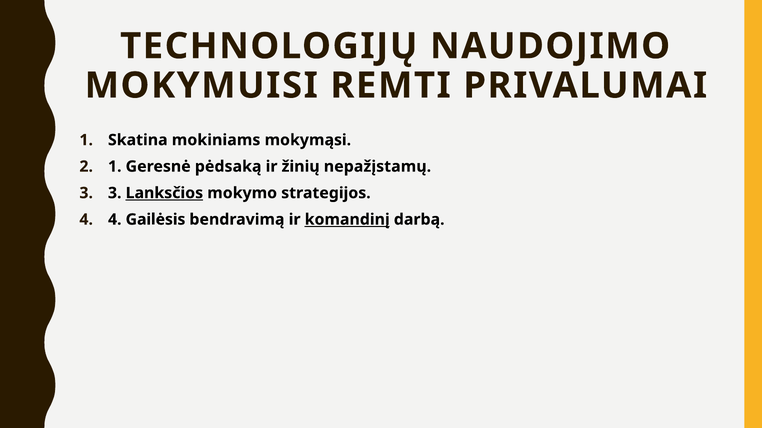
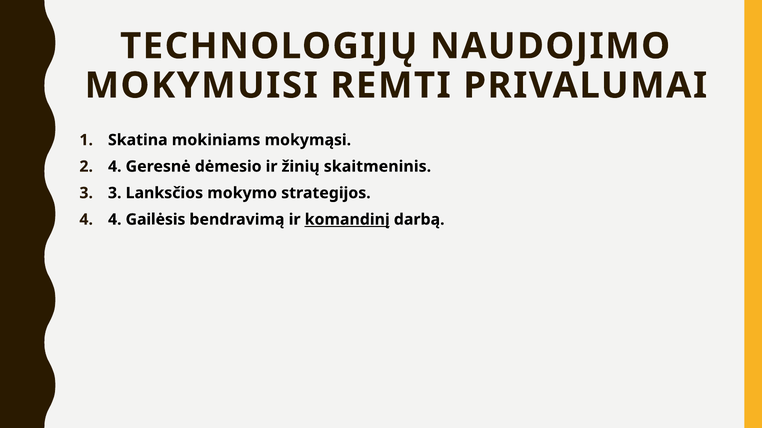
2 1: 1 -> 4 (115, 167)
pėdsaką: pėdsaką -> dėmesio (228, 167)
nepažįstamų: nepažįstamų -> skaitmeninis (377, 167)
Lanksčios underline: present -> none (164, 193)
